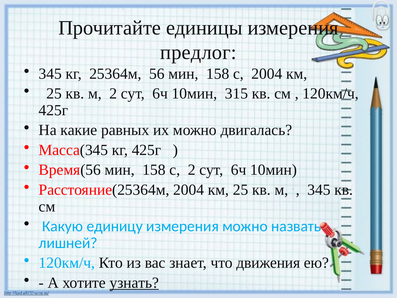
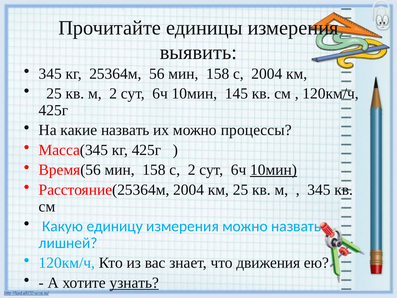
предлог: предлог -> выявить (198, 52)
315: 315 -> 145 (236, 94)
какие равных: равных -> назвать (125, 130)
двигалась: двигалась -> процессы (256, 130)
10мин underline: none -> present (274, 170)
